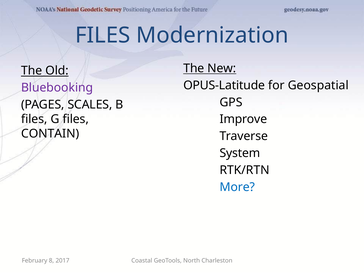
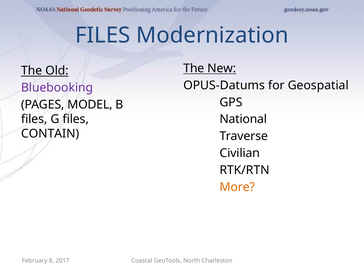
OPUS-Latitude: OPUS-Latitude -> OPUS-Datums (224, 85)
SCALES: SCALES -> MODEL (90, 105)
Improve: Improve -> National (243, 119)
System: System -> Civilian (240, 153)
More colour: blue -> orange (237, 187)
